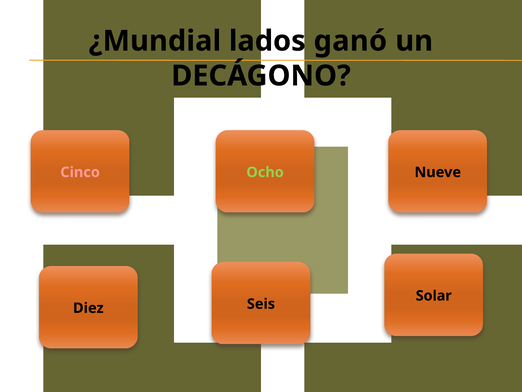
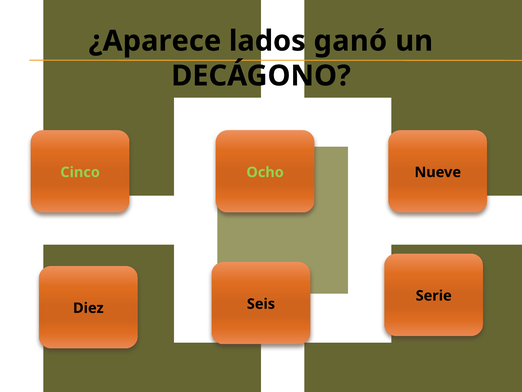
¿Mundial: ¿Mundial -> ¿Aparece (155, 41)
Cinco colour: pink -> light green (80, 172)
Solar: Solar -> Serie (434, 295)
